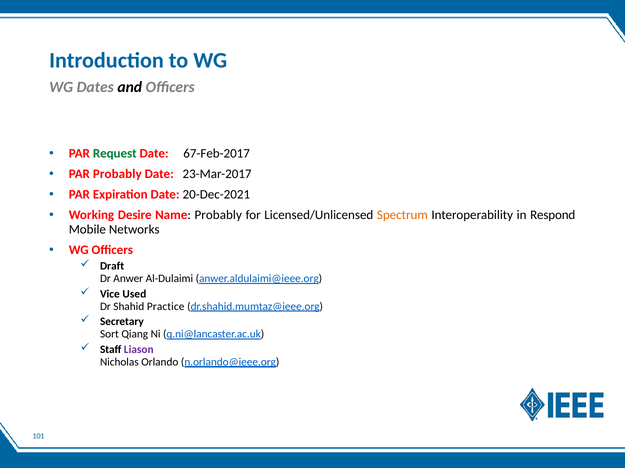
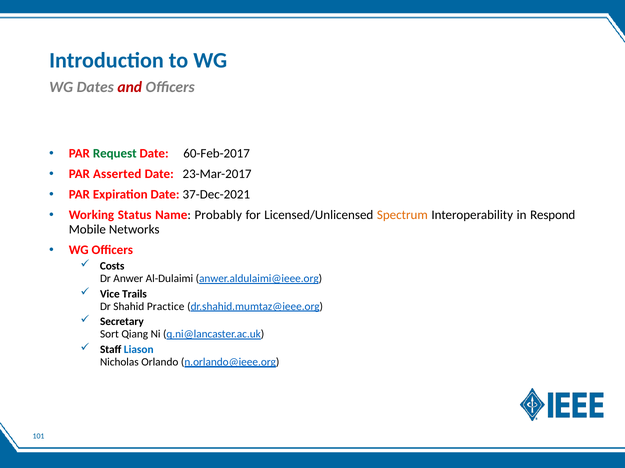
and colour: black -> red (130, 87)
67-Feb-2017: 67-Feb-2017 -> 60-Feb-2017 (217, 154)
PAR Probably: Probably -> Asserted (117, 174)
20-Dec-2021: 20-Dec-2021 -> 37-Dec-2021 (216, 195)
Desire: Desire -> Status (135, 216)
Draft: Draft -> Costs (112, 267)
Used: Used -> Trails (134, 294)
Liason colour: purple -> blue (139, 350)
